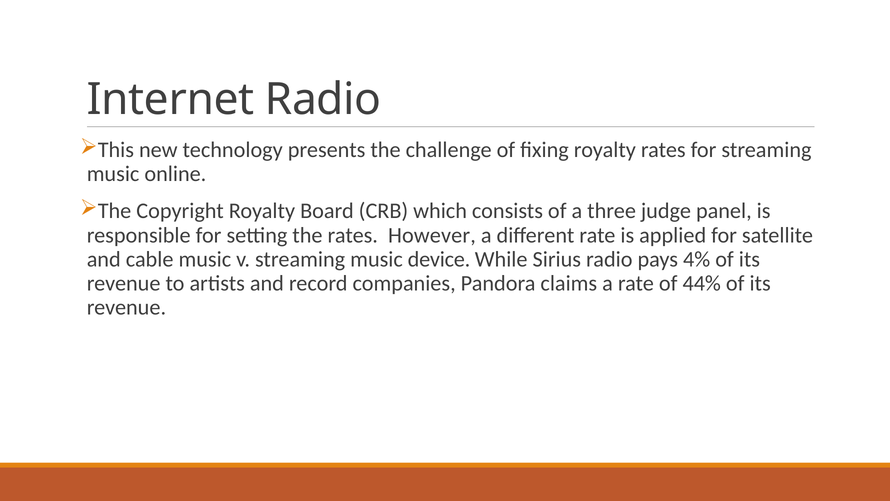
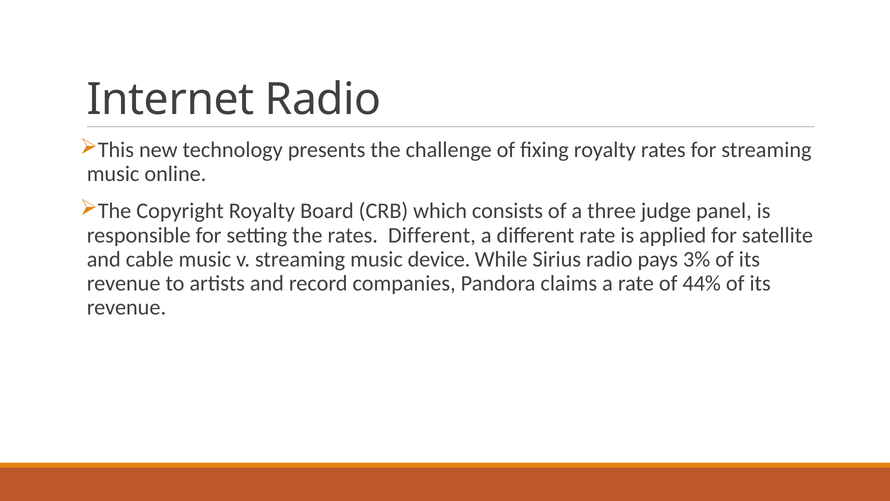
rates However: However -> Different (432, 235)
4%: 4% -> 3% (697, 259)
